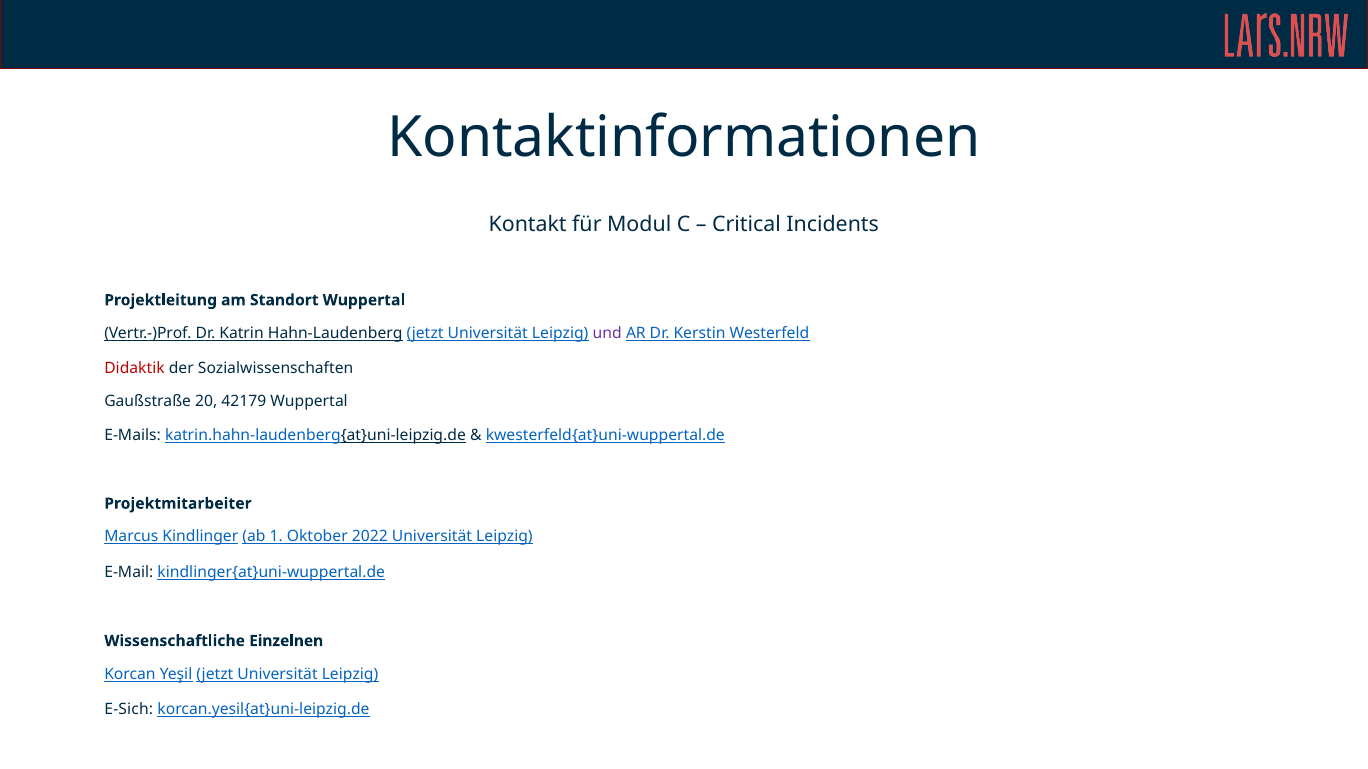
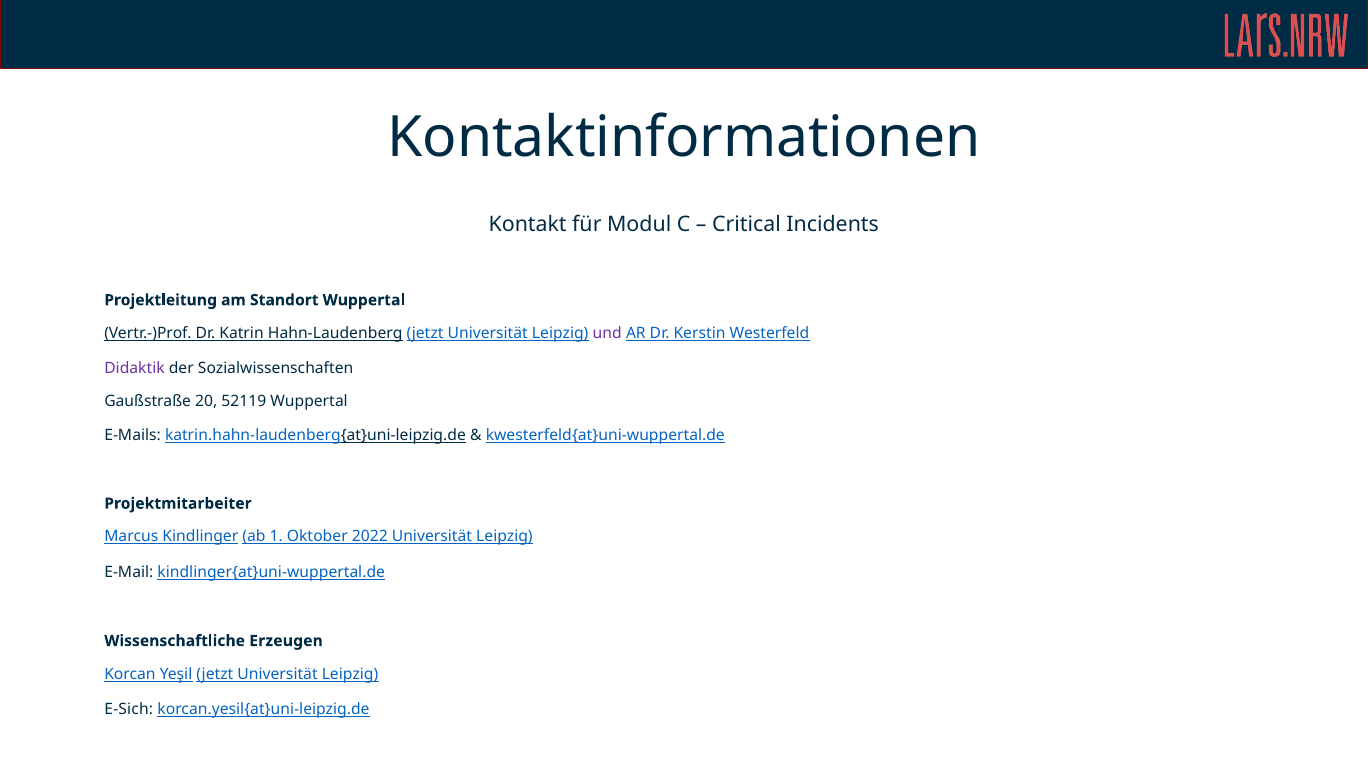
Didaktik colour: red -> purple (135, 369)
42179: 42179 -> 52119 (244, 402)
Einzelnen: Einzelnen -> Erzeugen (286, 641)
